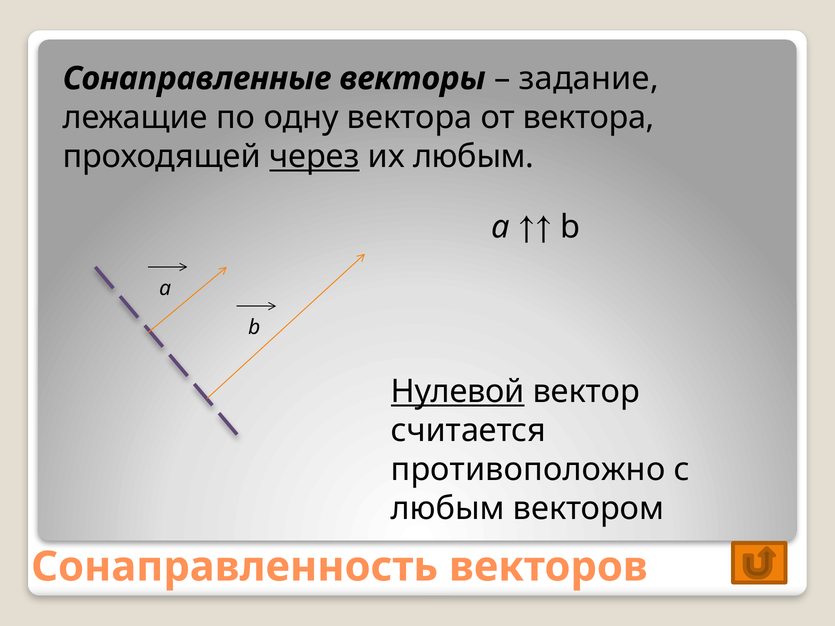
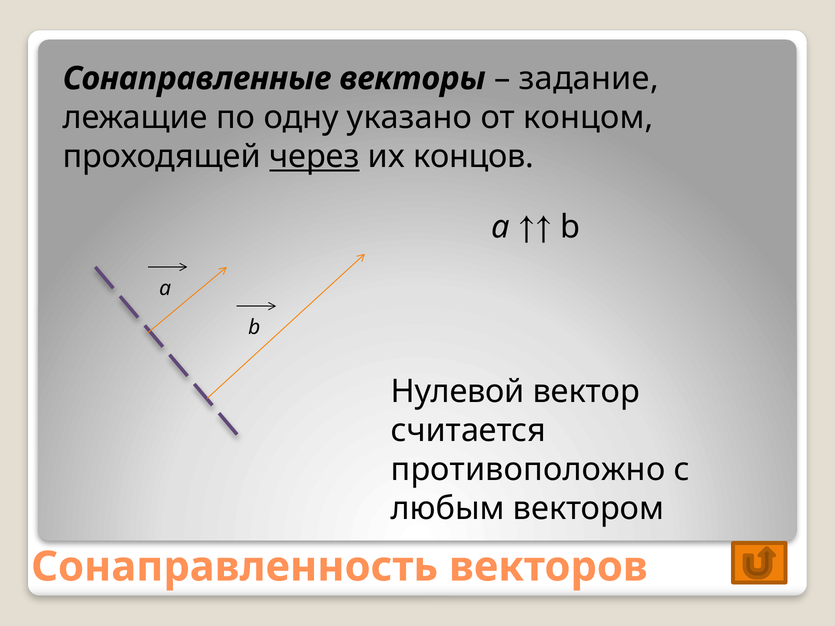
одну вектора: вектора -> указано (410, 118)
от вектора: вектора -> концом (588, 118)
их любым: любым -> концов (474, 157)
Нулевой underline: present -> none (458, 392)
